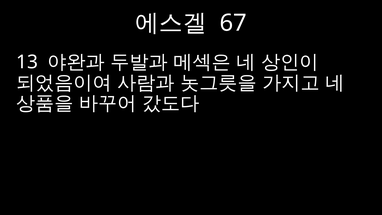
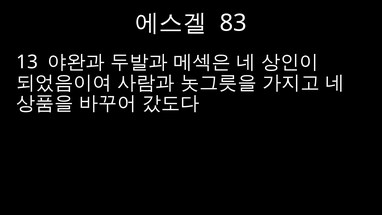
67: 67 -> 83 (233, 23)
